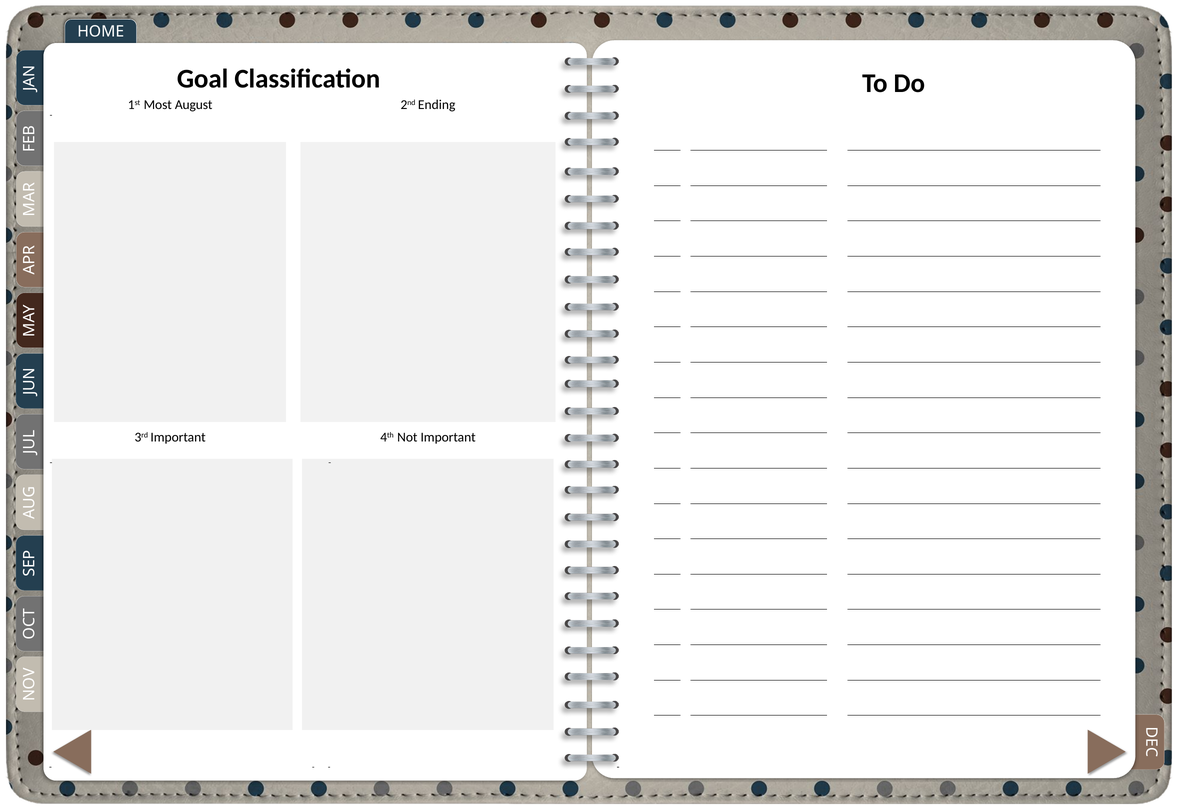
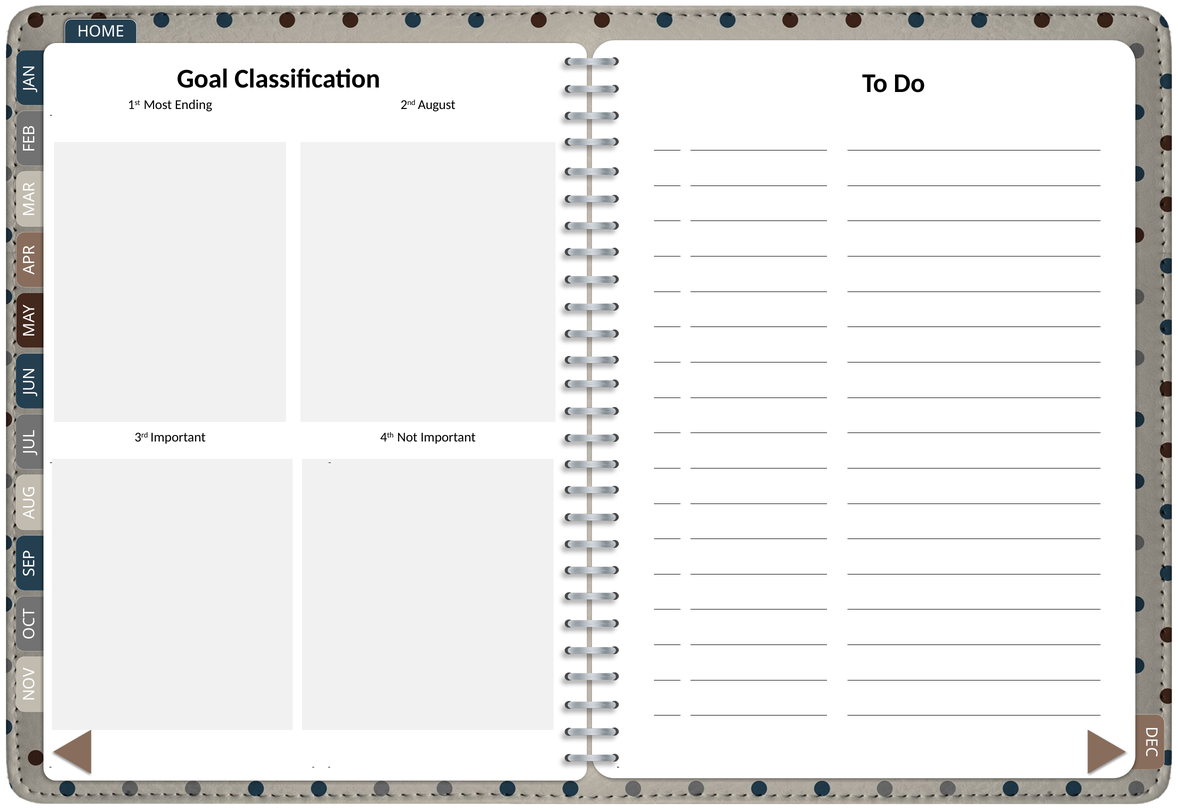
August: August -> Ending (194, 105)
Ending: Ending -> August (437, 105)
